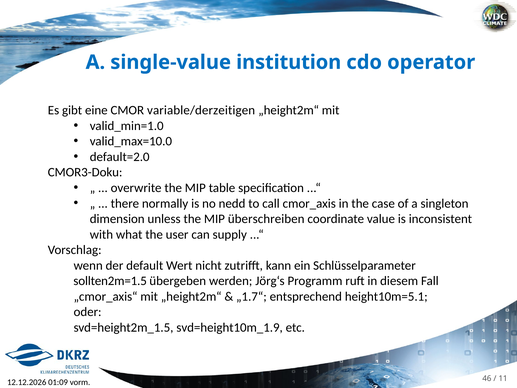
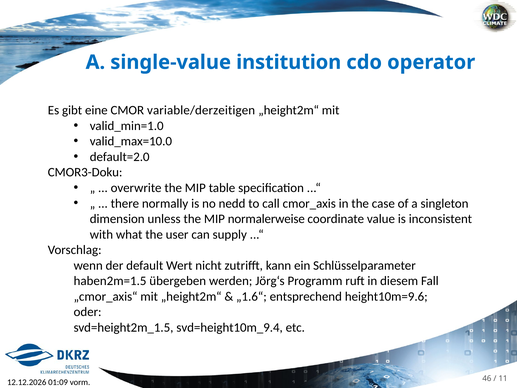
überschreiben: überschreiben -> normalerweise (266, 219)
sollten2m=1.5: sollten2m=1.5 -> haben2m=1.5 (110, 281)
„1.7“: „1.7“ -> „1.6“ (251, 296)
height10m=5.1: height10m=5.1 -> height10m=9.6 (386, 296)
svd=height10m_1.9: svd=height10m_1.9 -> svd=height10m_9.4 (230, 327)
